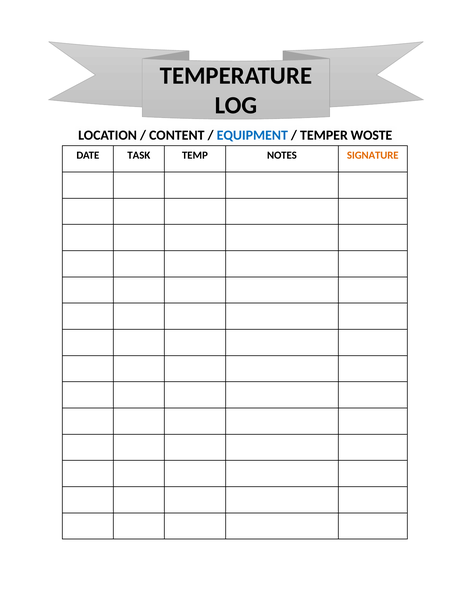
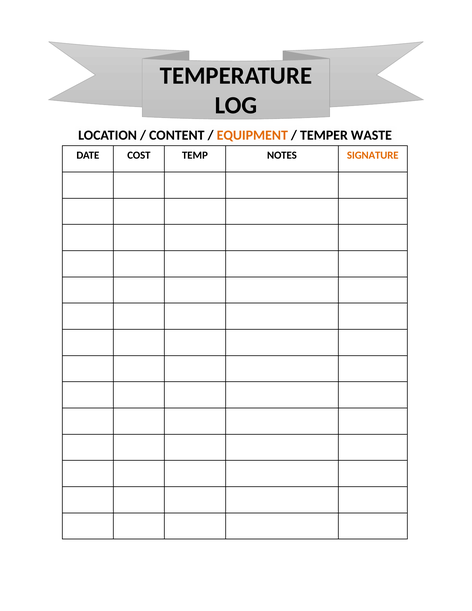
EQUIPMENT colour: blue -> orange (252, 135)
WOSTE: WOSTE -> WASTE (371, 135)
TASK: TASK -> COST (139, 155)
